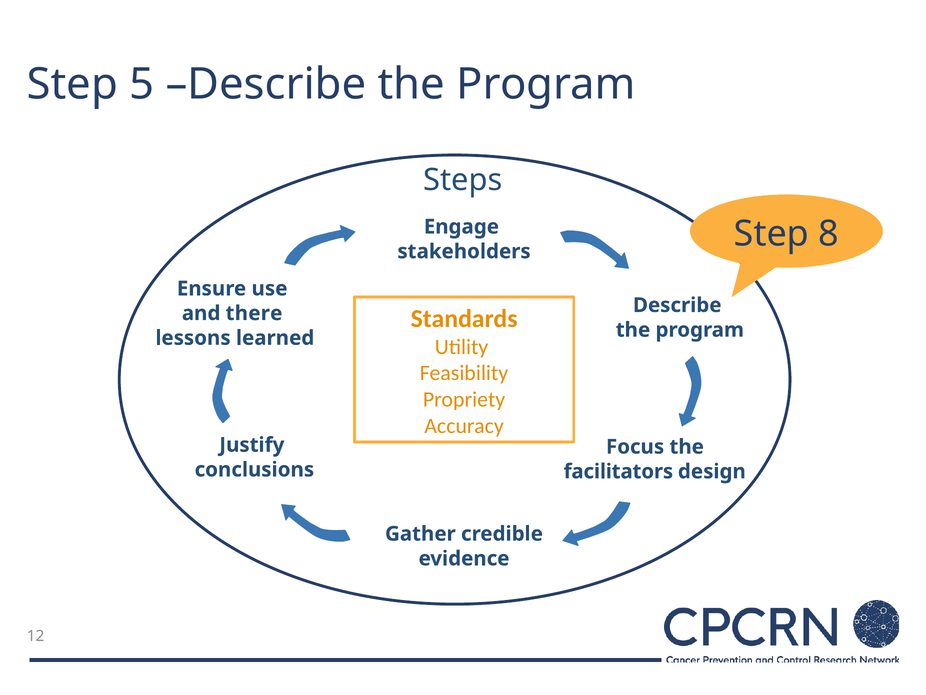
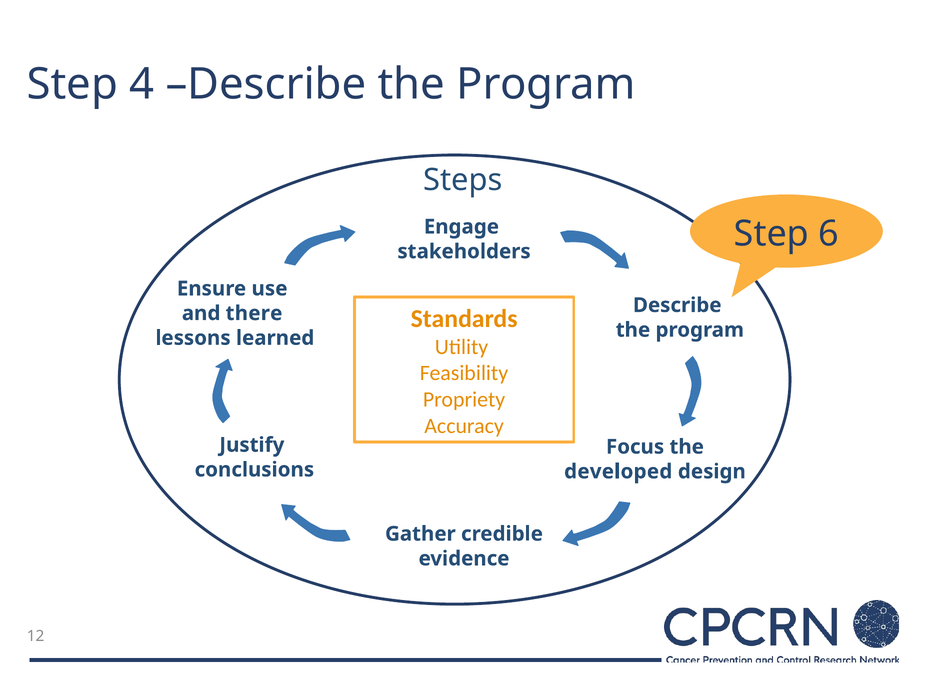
5: 5 -> 4 (142, 84)
8: 8 -> 6 (829, 233)
facilitators: facilitators -> developed (618, 471)
